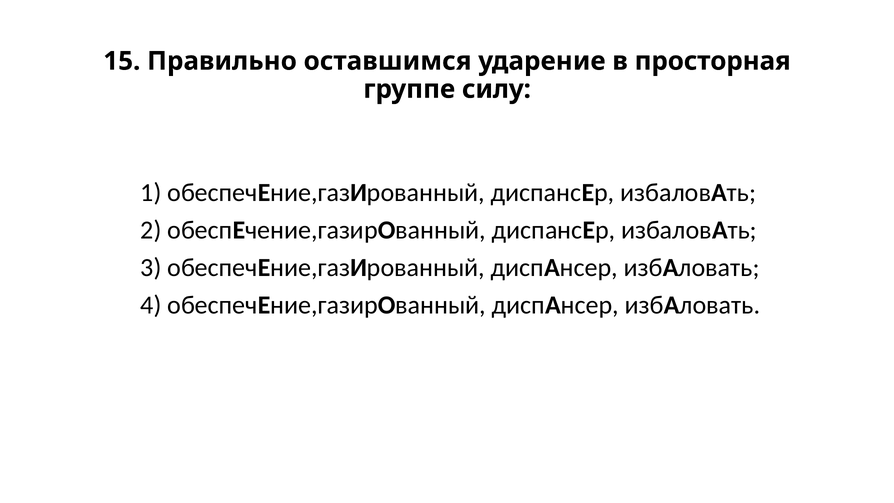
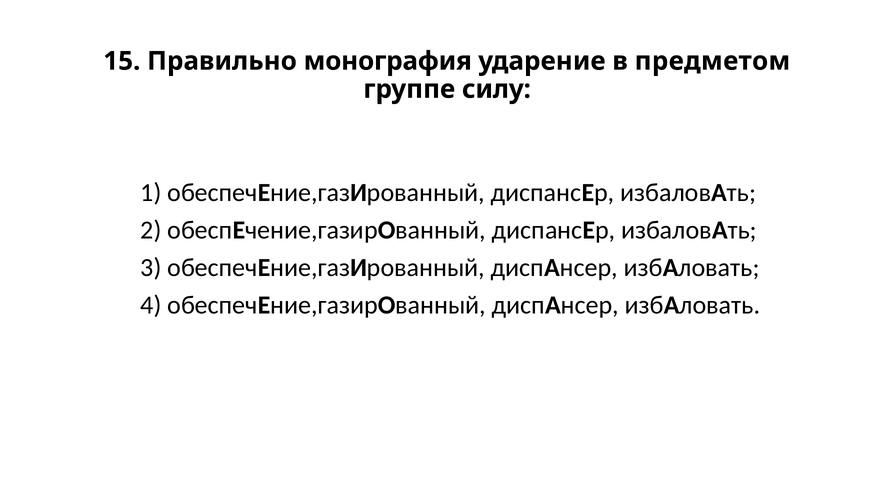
оставшимся: оставшимся -> монография (388, 61)
просторная: просторная -> предметом (712, 61)
